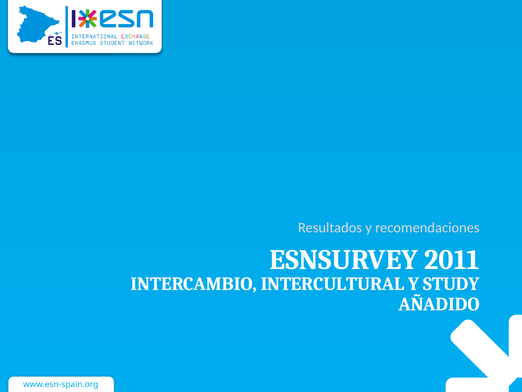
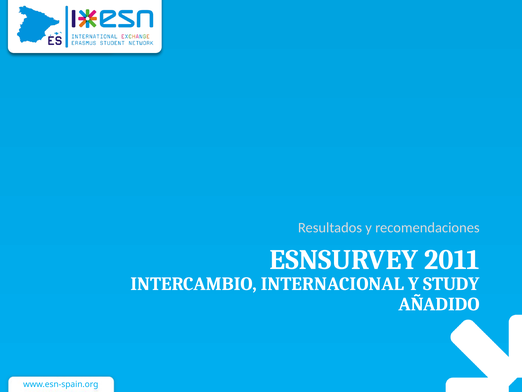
INTERCULTURAL: INTERCULTURAL -> INTERNACIONAL (332, 284)
